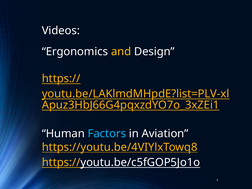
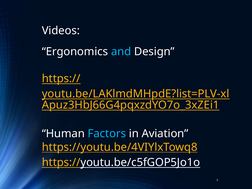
and colour: yellow -> light blue (121, 52)
